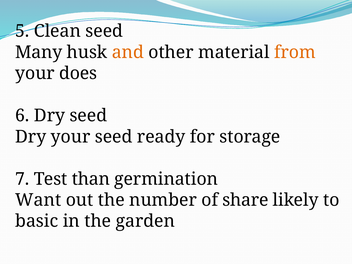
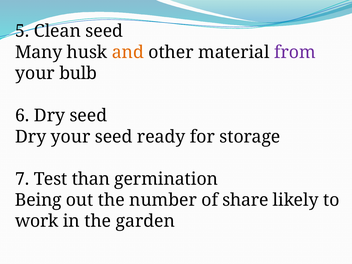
from colour: orange -> purple (295, 52)
does: does -> bulb (78, 73)
Want: Want -> Being (38, 200)
basic: basic -> work (37, 221)
